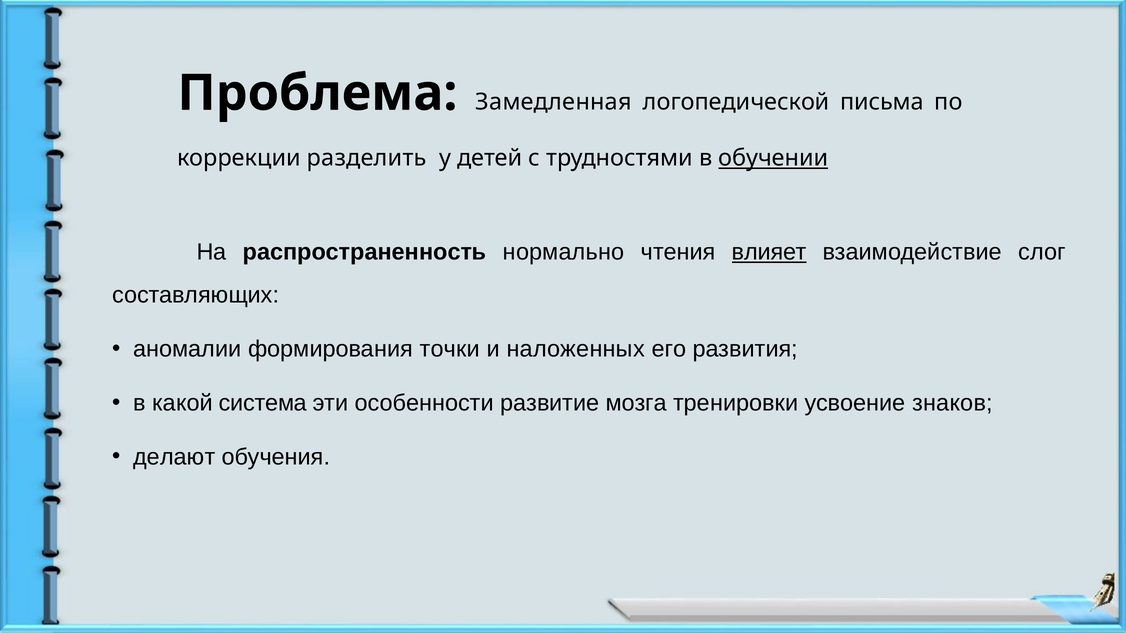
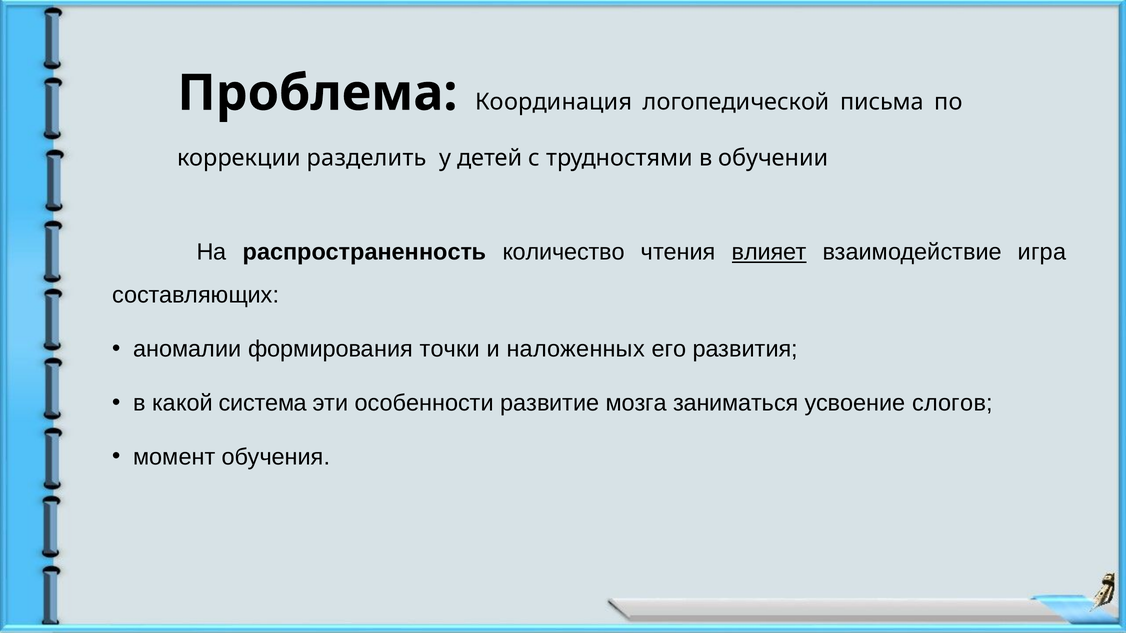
Замедленная: Замедленная -> Координация (554, 102)
обучении underline: present -> none (773, 158)
нормально: нормально -> количество (564, 252)
слог: слог -> игра (1042, 252)
тренировки: тренировки -> заниматься (736, 403)
знаков: знаков -> слогов (953, 403)
делают: делают -> момент (174, 457)
